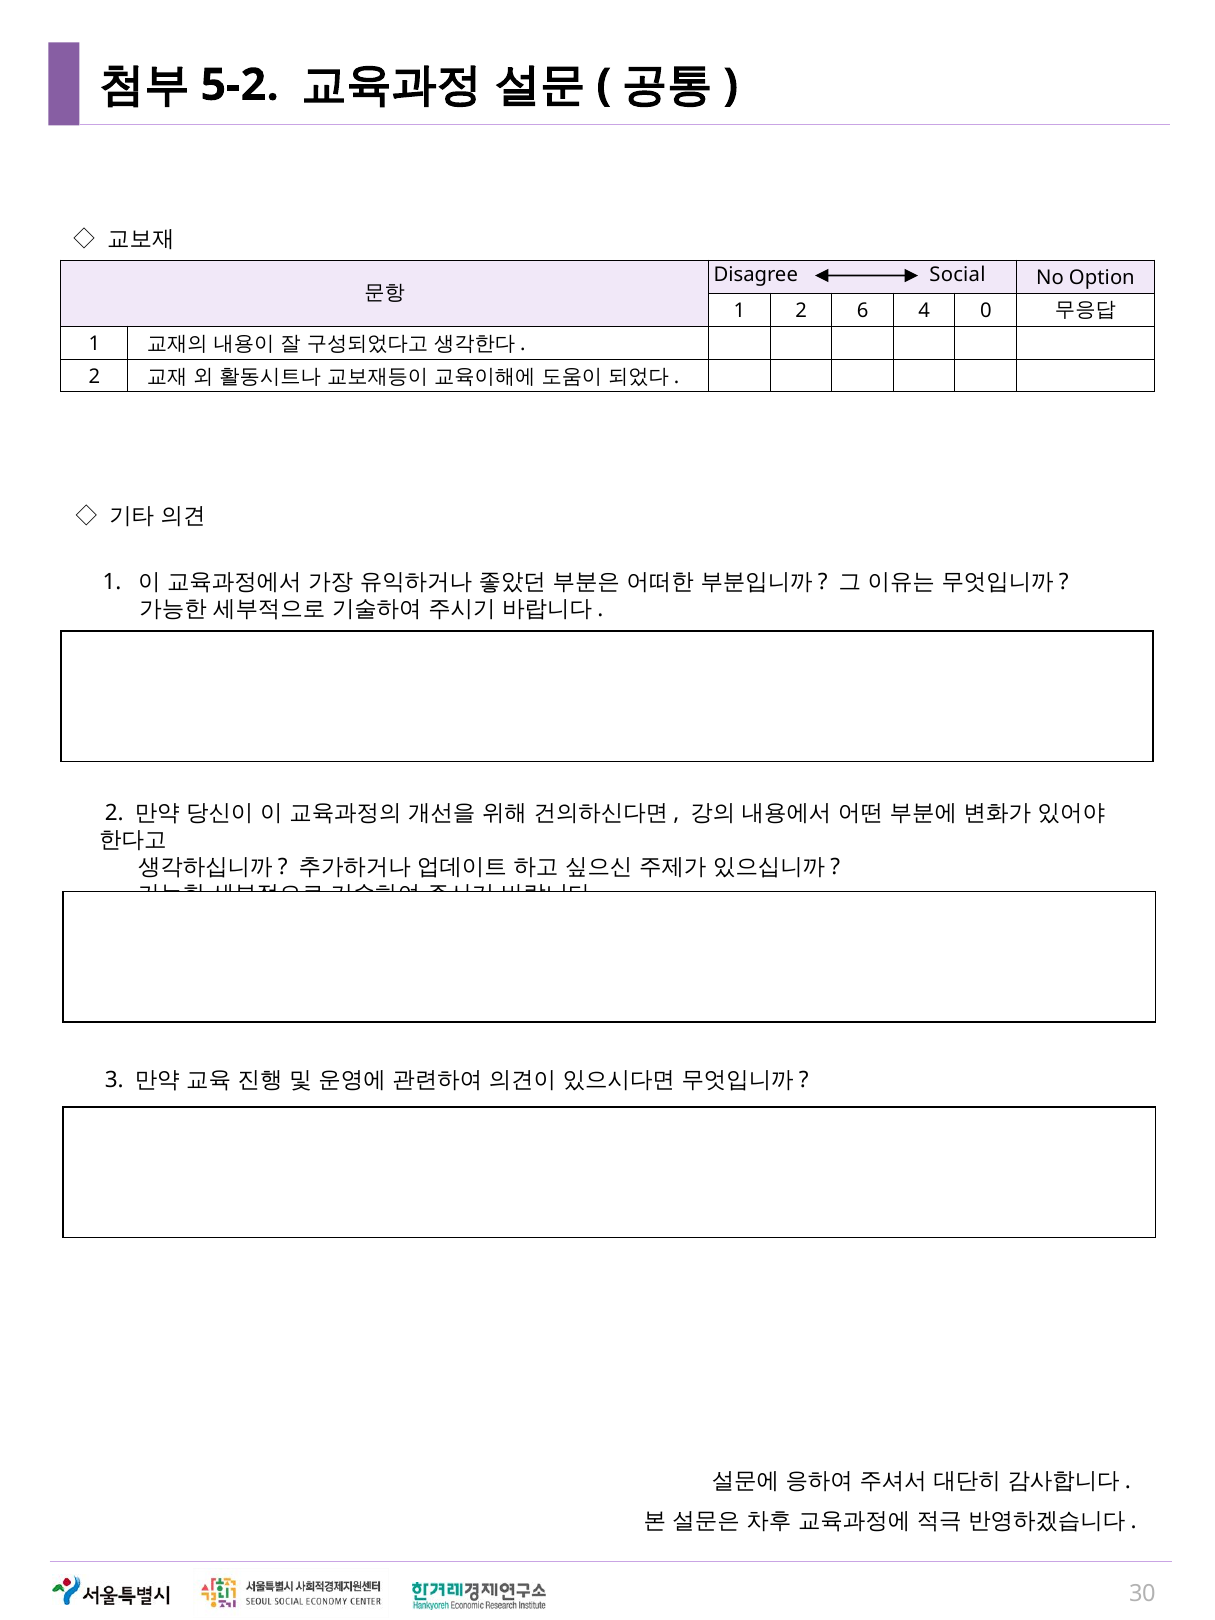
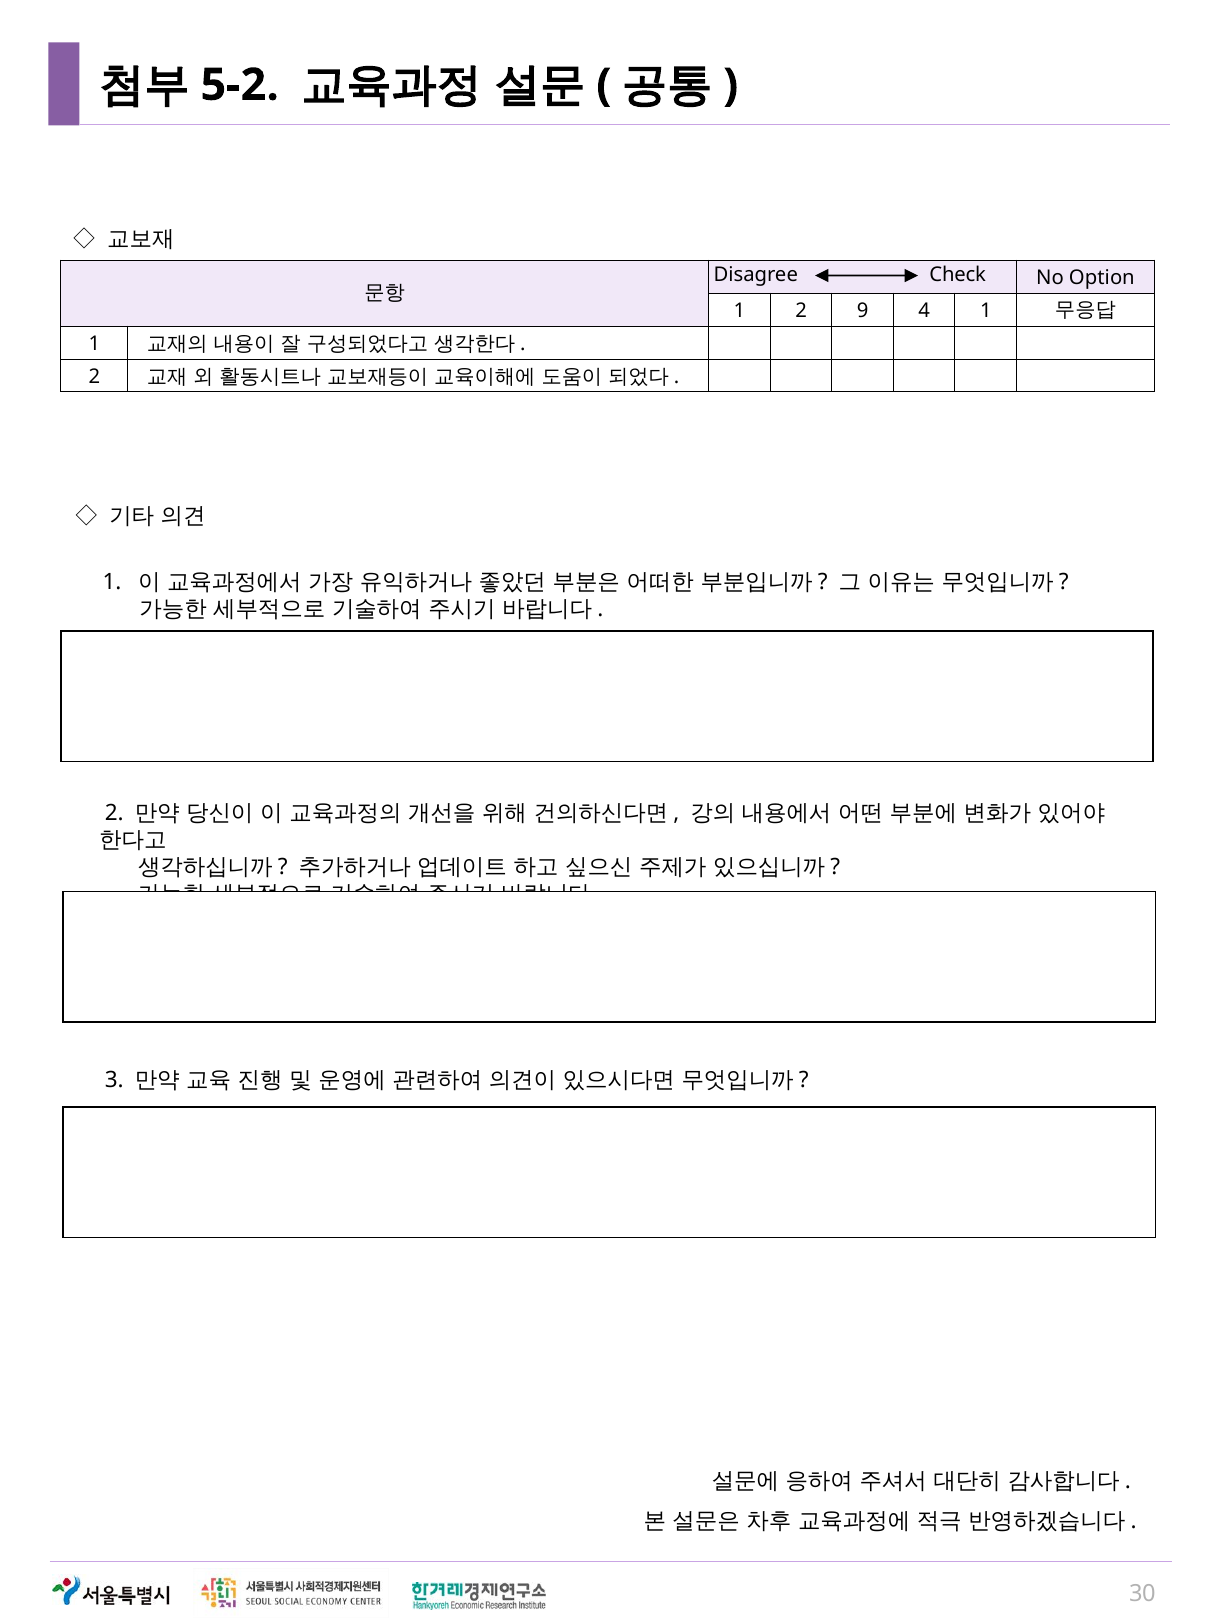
Social: Social -> Check (958, 275)
6: 6 -> 9 (863, 311)
4 0: 0 -> 1 (986, 311)
